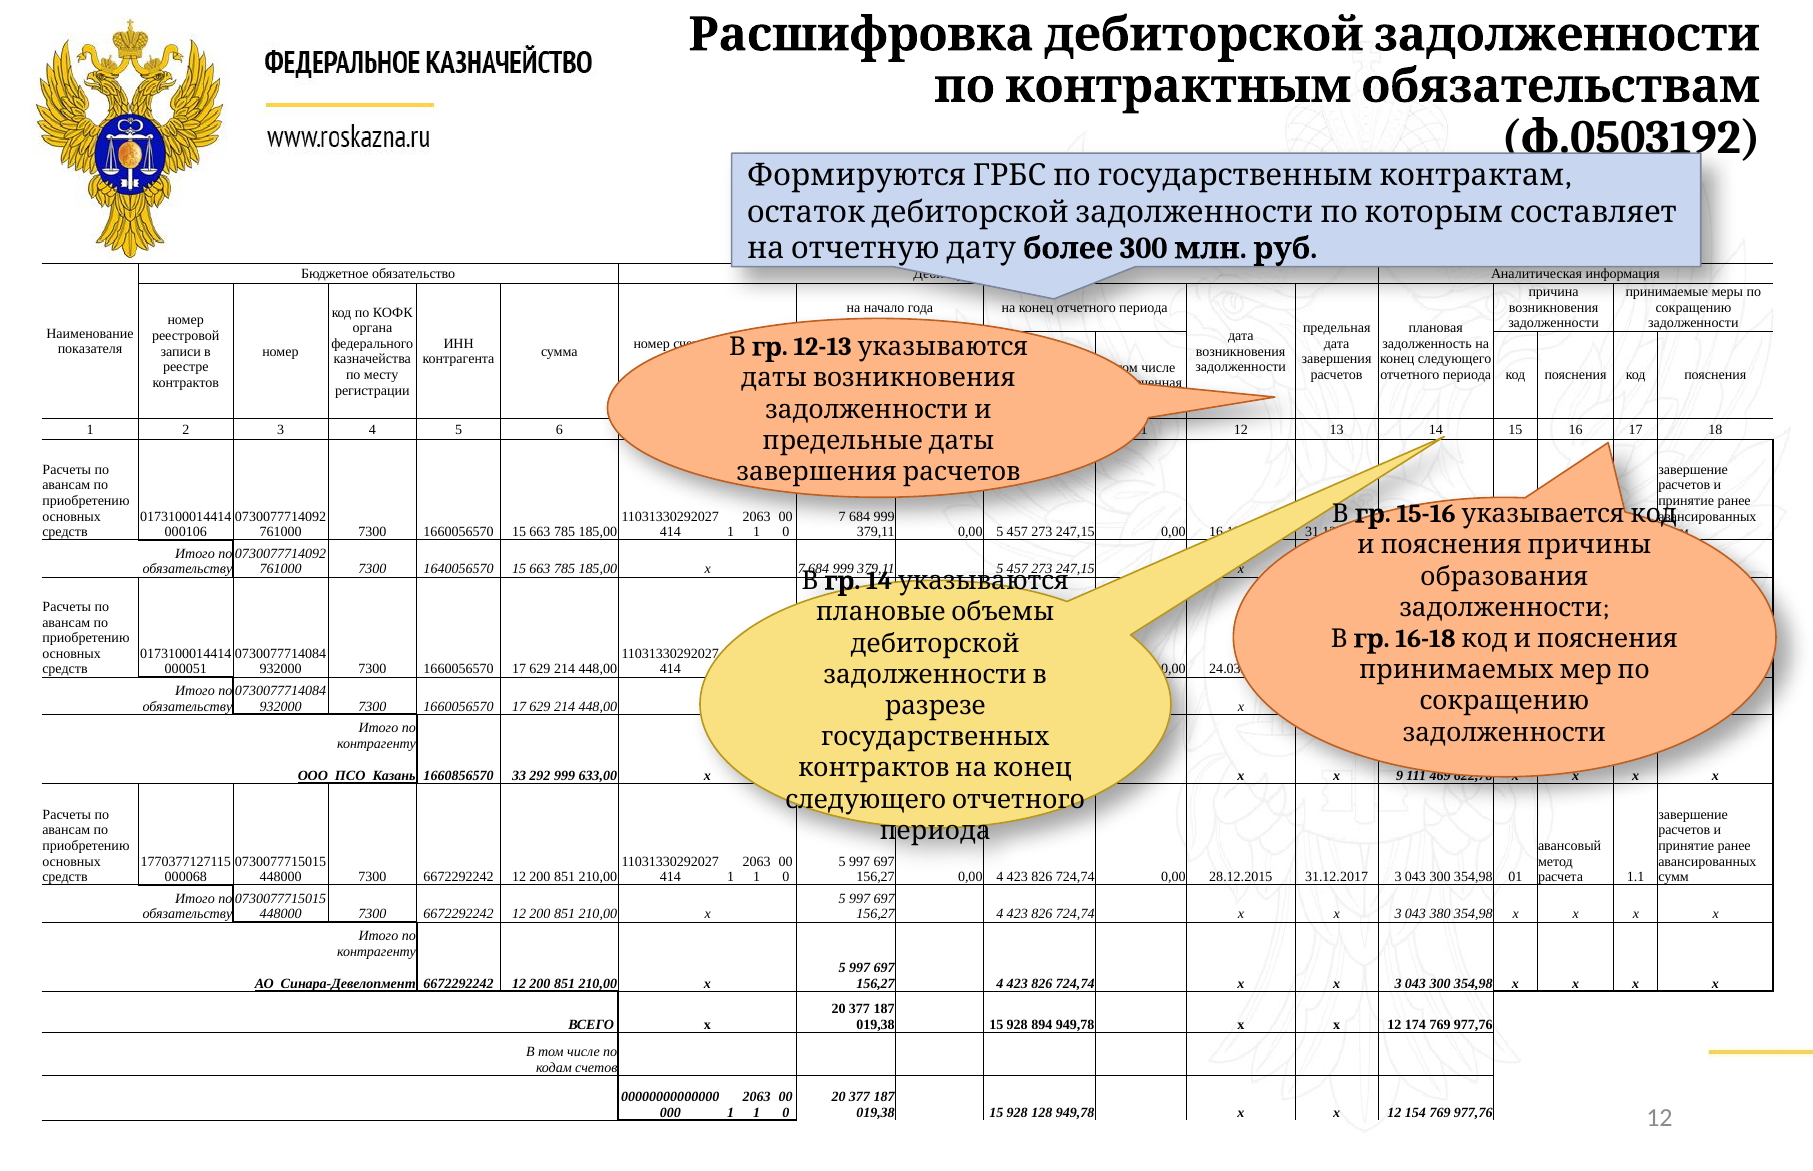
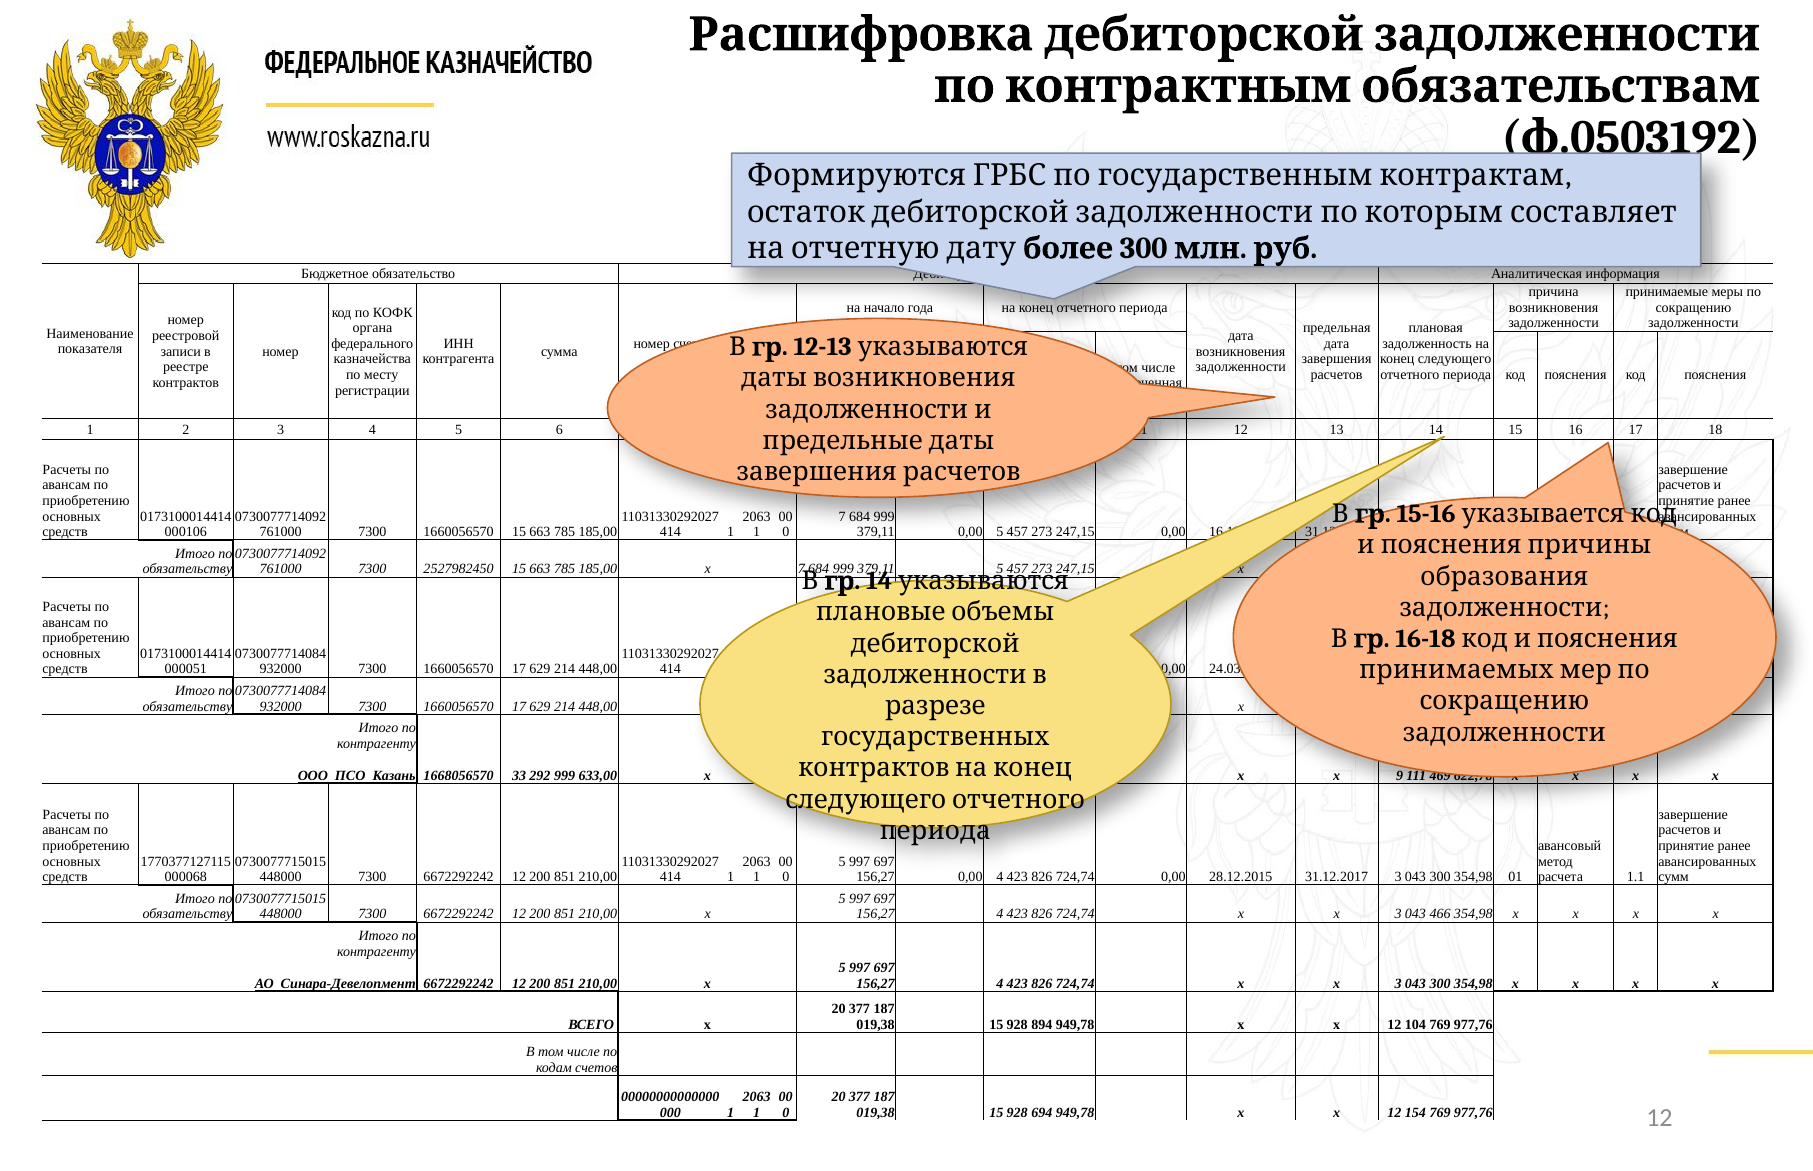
1640056570: 1640056570 -> 2527982450 (459, 569)
1660856570: 1660856570 -> 1668056570 (459, 776)
380: 380 -> 466 (1440, 914)
174: 174 -> 104 (1415, 1024)
928 128: 128 -> 694 (1042, 1112)
